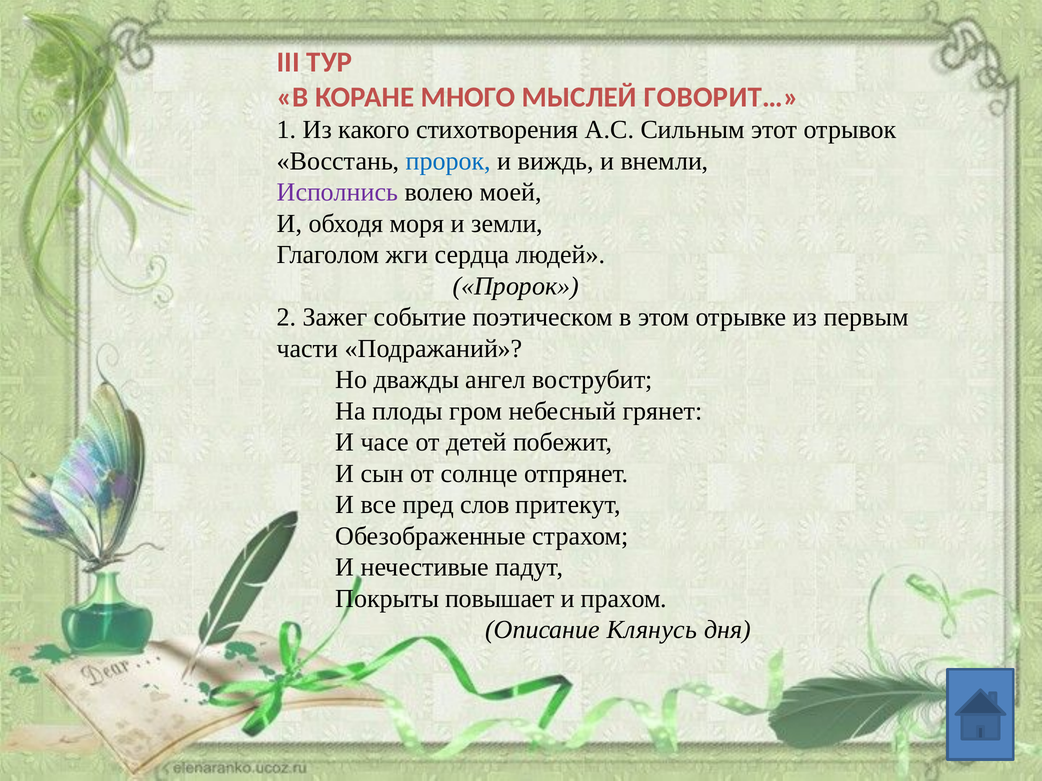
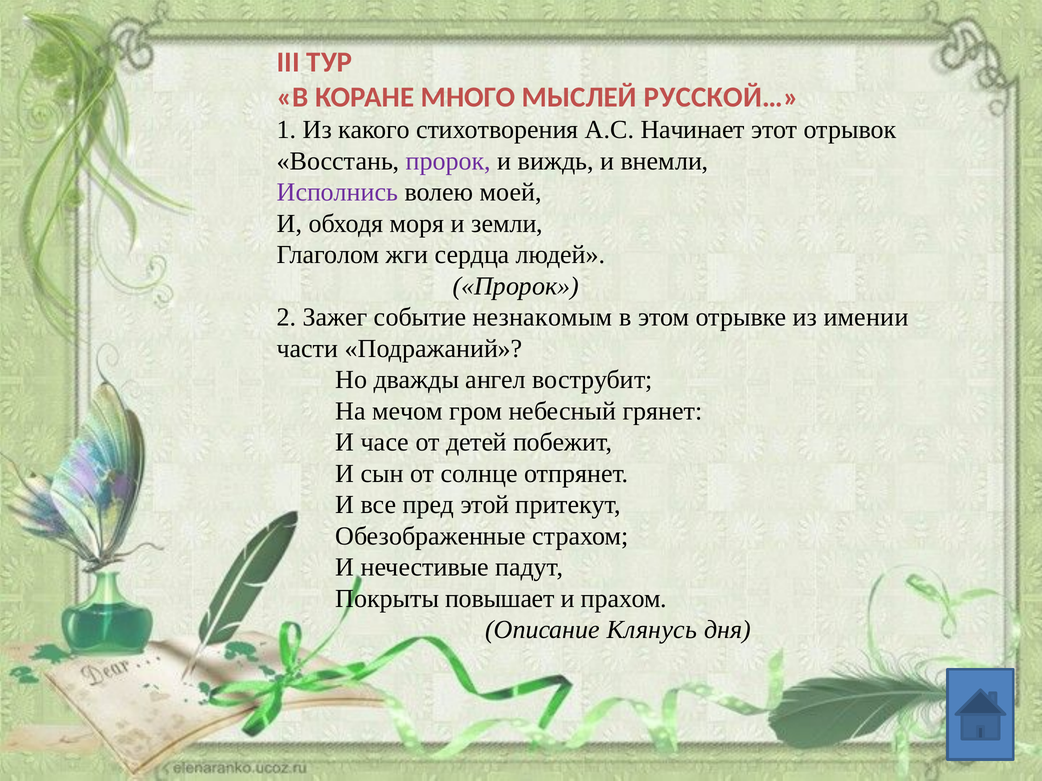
ГОВОРИТ…: ГОВОРИТ… -> РУССКОЙ… (721, 97)
Сильным: Сильным -> Начинает (693, 130)
пророк colour: blue -> purple (448, 161)
поэтическом: поэтическом -> незнакомым (543, 318)
первым: первым -> имении (866, 318)
плоды: плоды -> мечом (408, 411)
слов: слов -> этой (485, 505)
